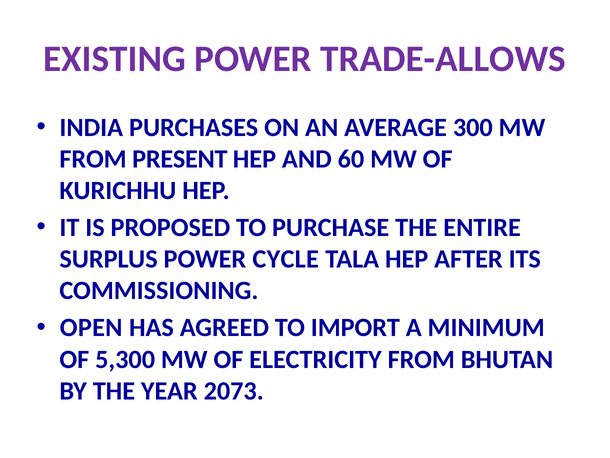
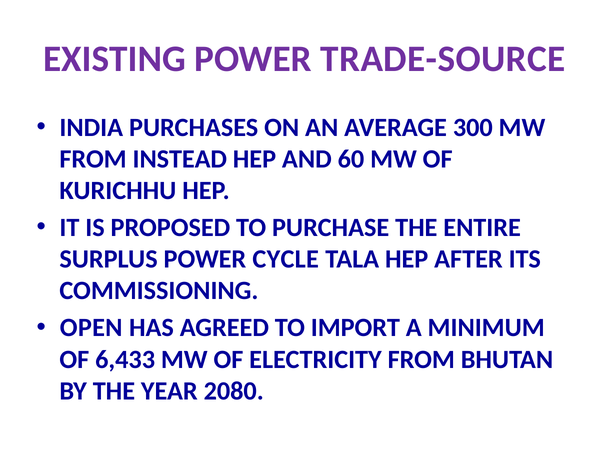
TRADE-ALLOWS: TRADE-ALLOWS -> TRADE-SOURCE (443, 59)
PRESENT: PRESENT -> INSTEAD (180, 159)
5,300: 5,300 -> 6,433 (125, 359)
2073: 2073 -> 2080 (234, 391)
